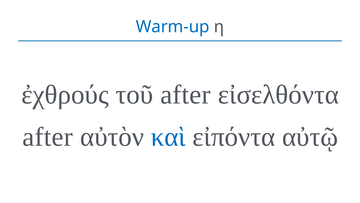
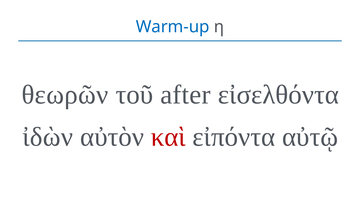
ἐχθρούς: ἐχθρούς -> θεωρῶν (65, 94)
after: after -> ἰδὼν (48, 137)
καὶ colour: blue -> red (168, 137)
